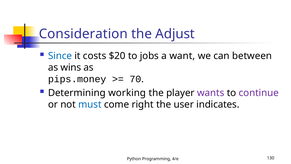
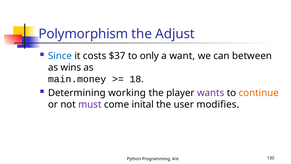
Consideration: Consideration -> Polymorphism (83, 34)
$20: $20 -> $37 (117, 56)
jobs: jobs -> only (149, 56)
pips.money: pips.money -> main.money (77, 79)
70: 70 -> 18 (135, 79)
continue colour: purple -> orange (259, 93)
must colour: blue -> purple (90, 104)
right: right -> inital (143, 104)
indicates: indicates -> modifies (218, 104)
